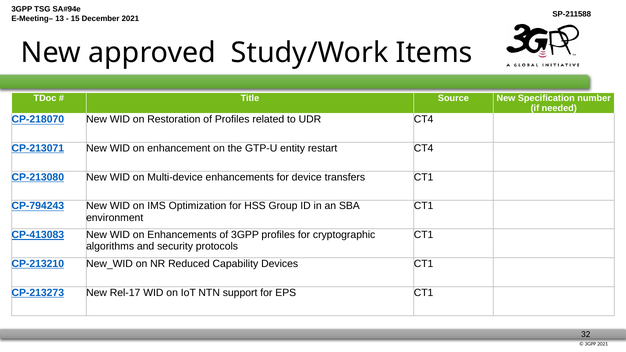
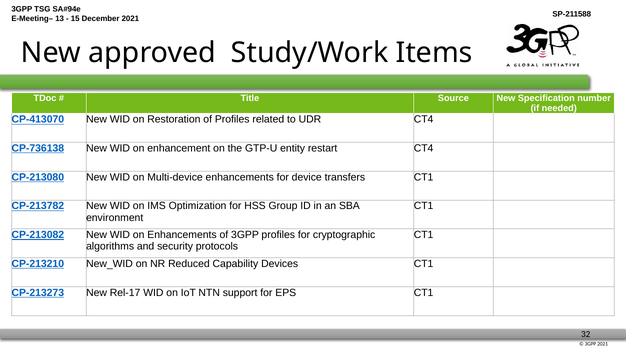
CP-218070: CP-218070 -> CP-413070 (38, 119)
CP-213071: CP-213071 -> CP-736138 (38, 148)
CP-794243: CP-794243 -> CP-213782 (38, 206)
CP-413083: CP-413083 -> CP-213082 (38, 235)
